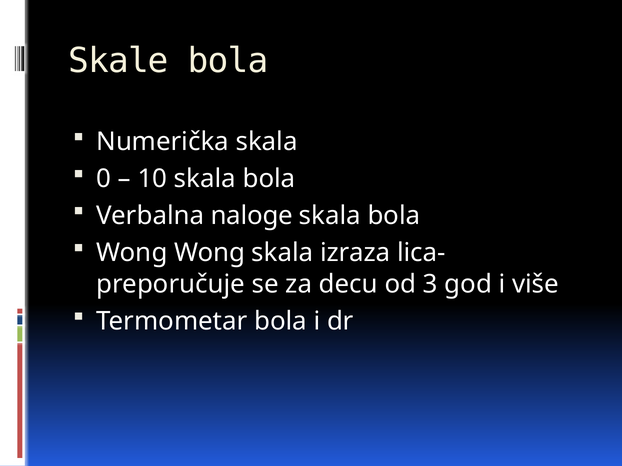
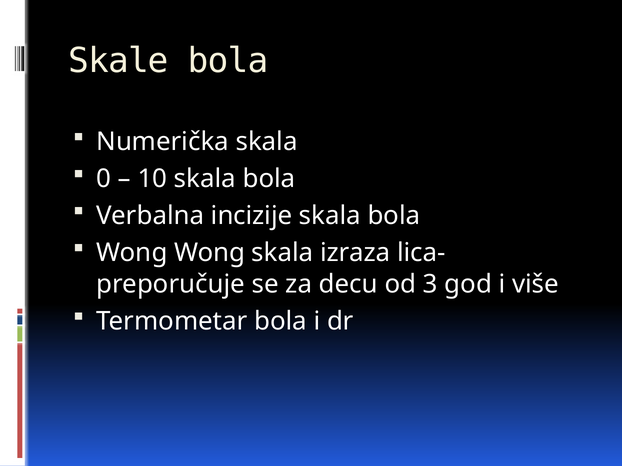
naloge: naloge -> incizije (252, 216)
